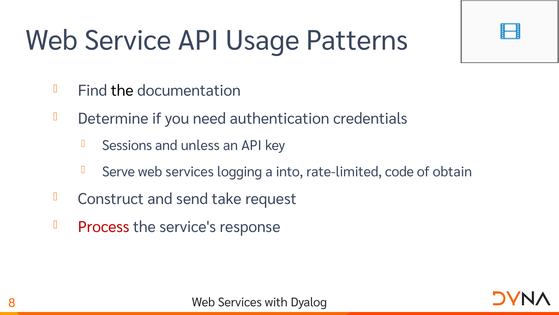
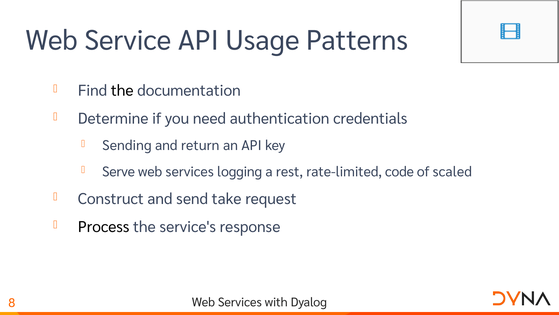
Sessions: Sessions -> Sending (127, 145)
unless: unless -> return (200, 145)
into: into -> rest (289, 171)
obtain: obtain -> scaled (452, 171)
Process colour: red -> black (104, 227)
